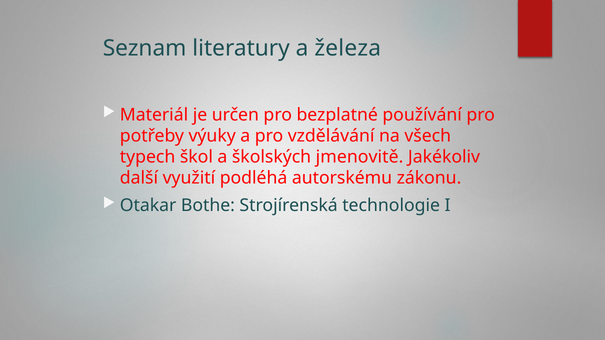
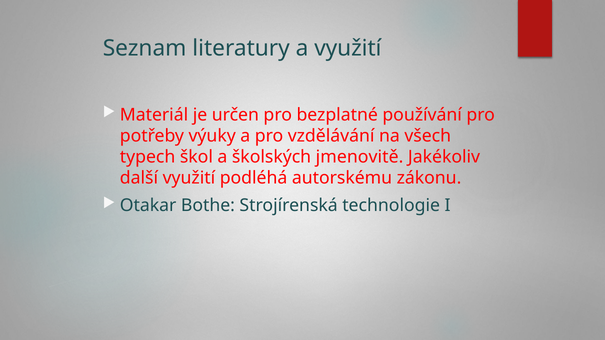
a železa: železa -> využití (348, 48)
